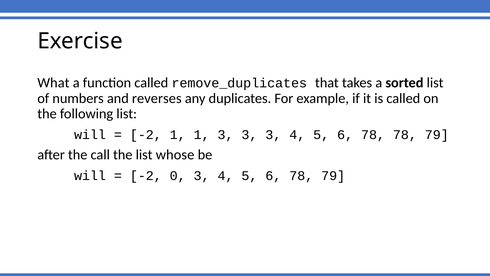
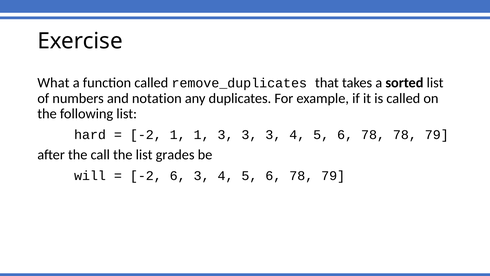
reverses: reverses -> notation (157, 98)
will: will -> hard (90, 134)
whose: whose -> grades (175, 155)
-2 0: 0 -> 6 (178, 176)
